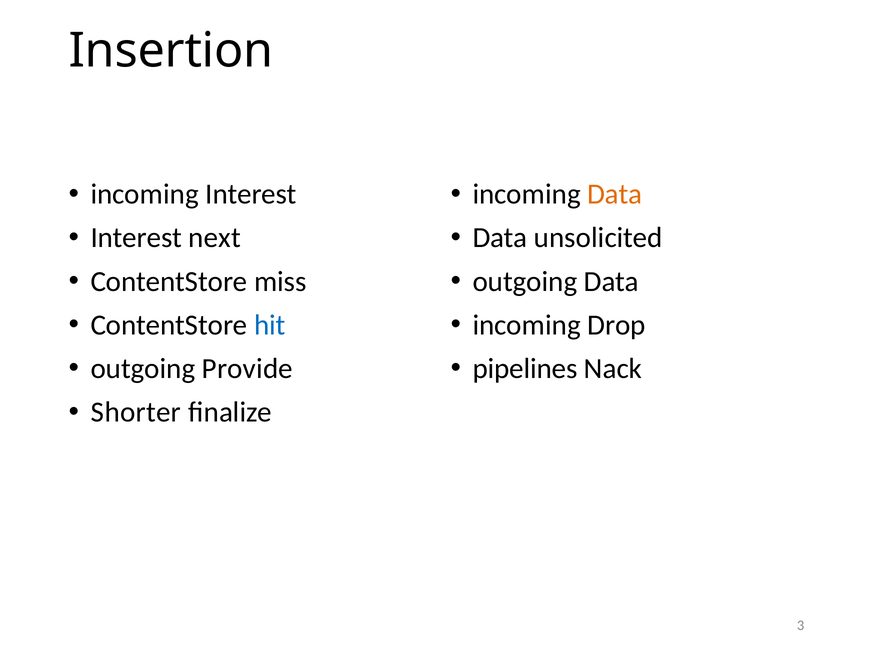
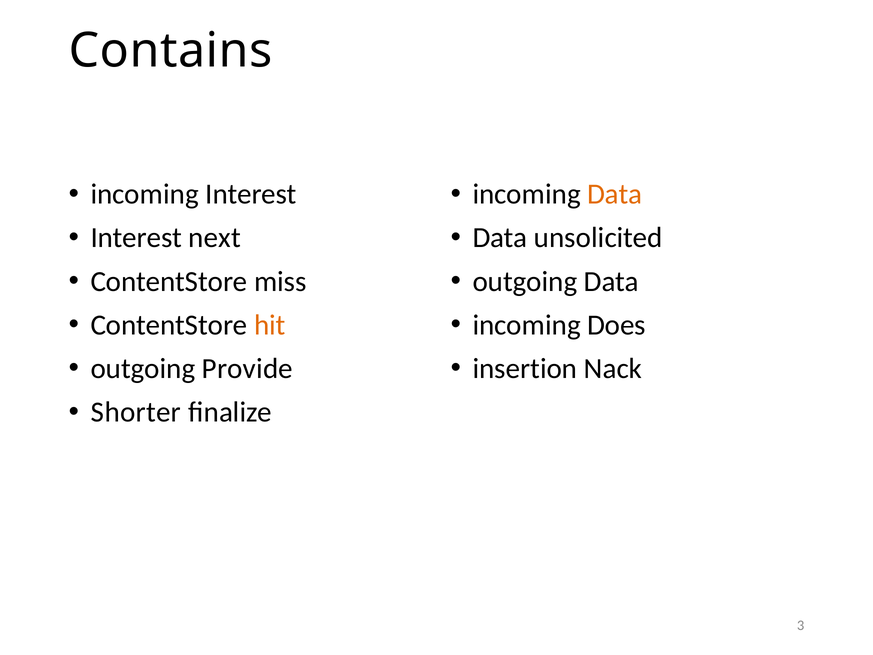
Insertion: Insertion -> Contains (171, 51)
hit colour: blue -> orange (270, 325)
Drop: Drop -> Does (616, 325)
pipelines: pipelines -> insertion (525, 368)
